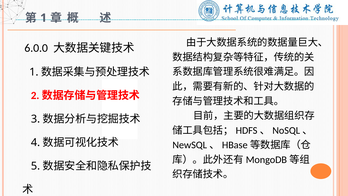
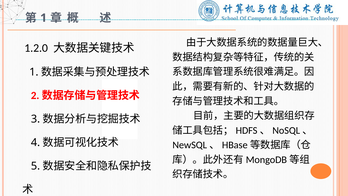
6.0.0: 6.0.0 -> 1.2.0 (36, 48)
